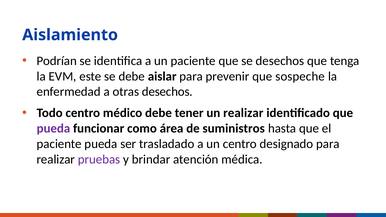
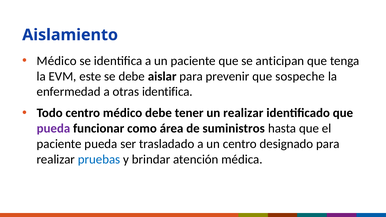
Podrían: Podrían -> Médico (57, 61)
se desechos: desechos -> anticipan (280, 61)
otras desechos: desechos -> identifica (167, 92)
pruebas colour: purple -> blue (99, 159)
